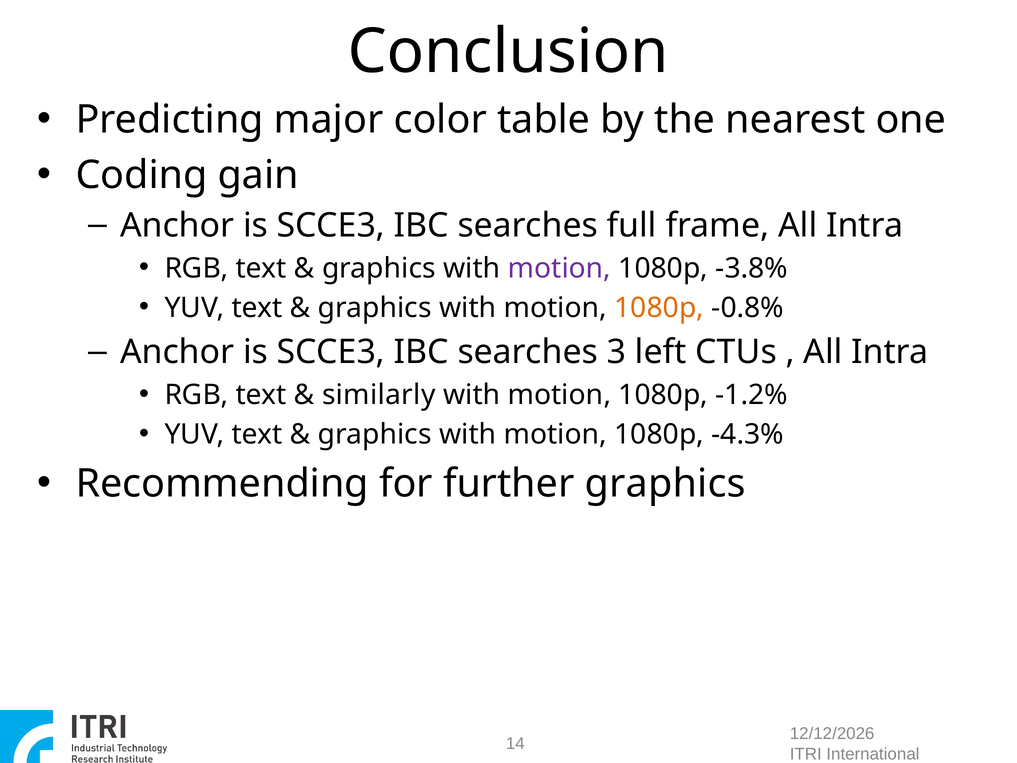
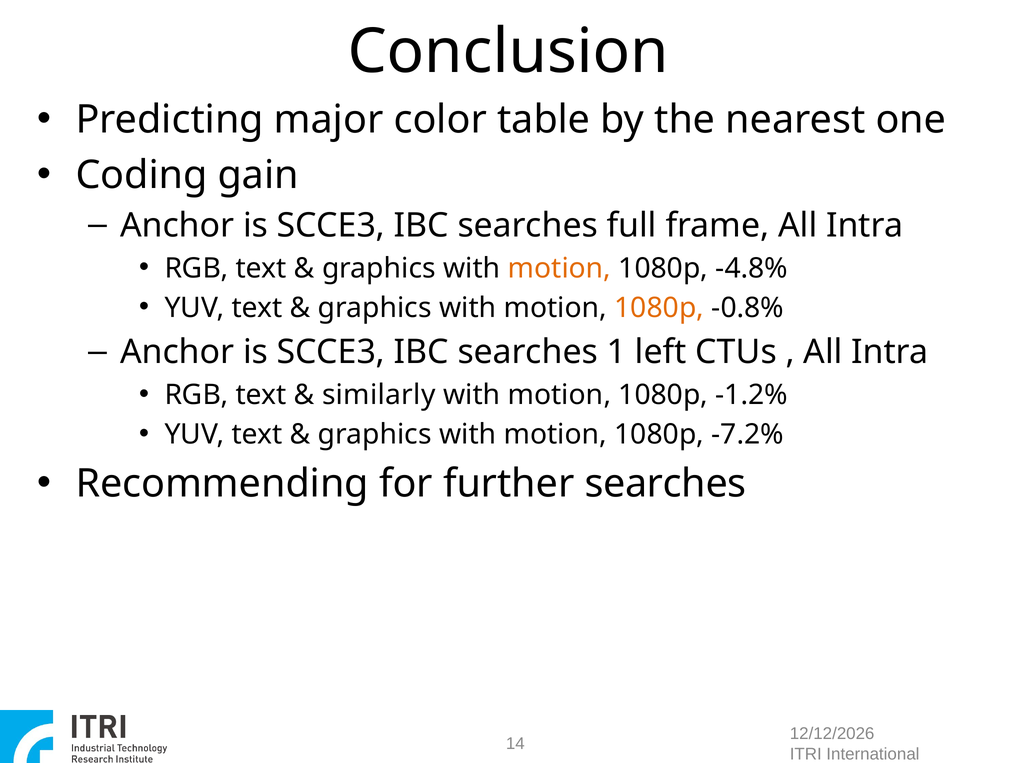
motion colour: purple -> orange (559, 268)
-3.8%: -3.8% -> -4.8% (752, 268)
3: 3 -> 1 (616, 352)
-4.3%: -4.3% -> -7.2% (748, 434)
further graphics: graphics -> searches (666, 484)
